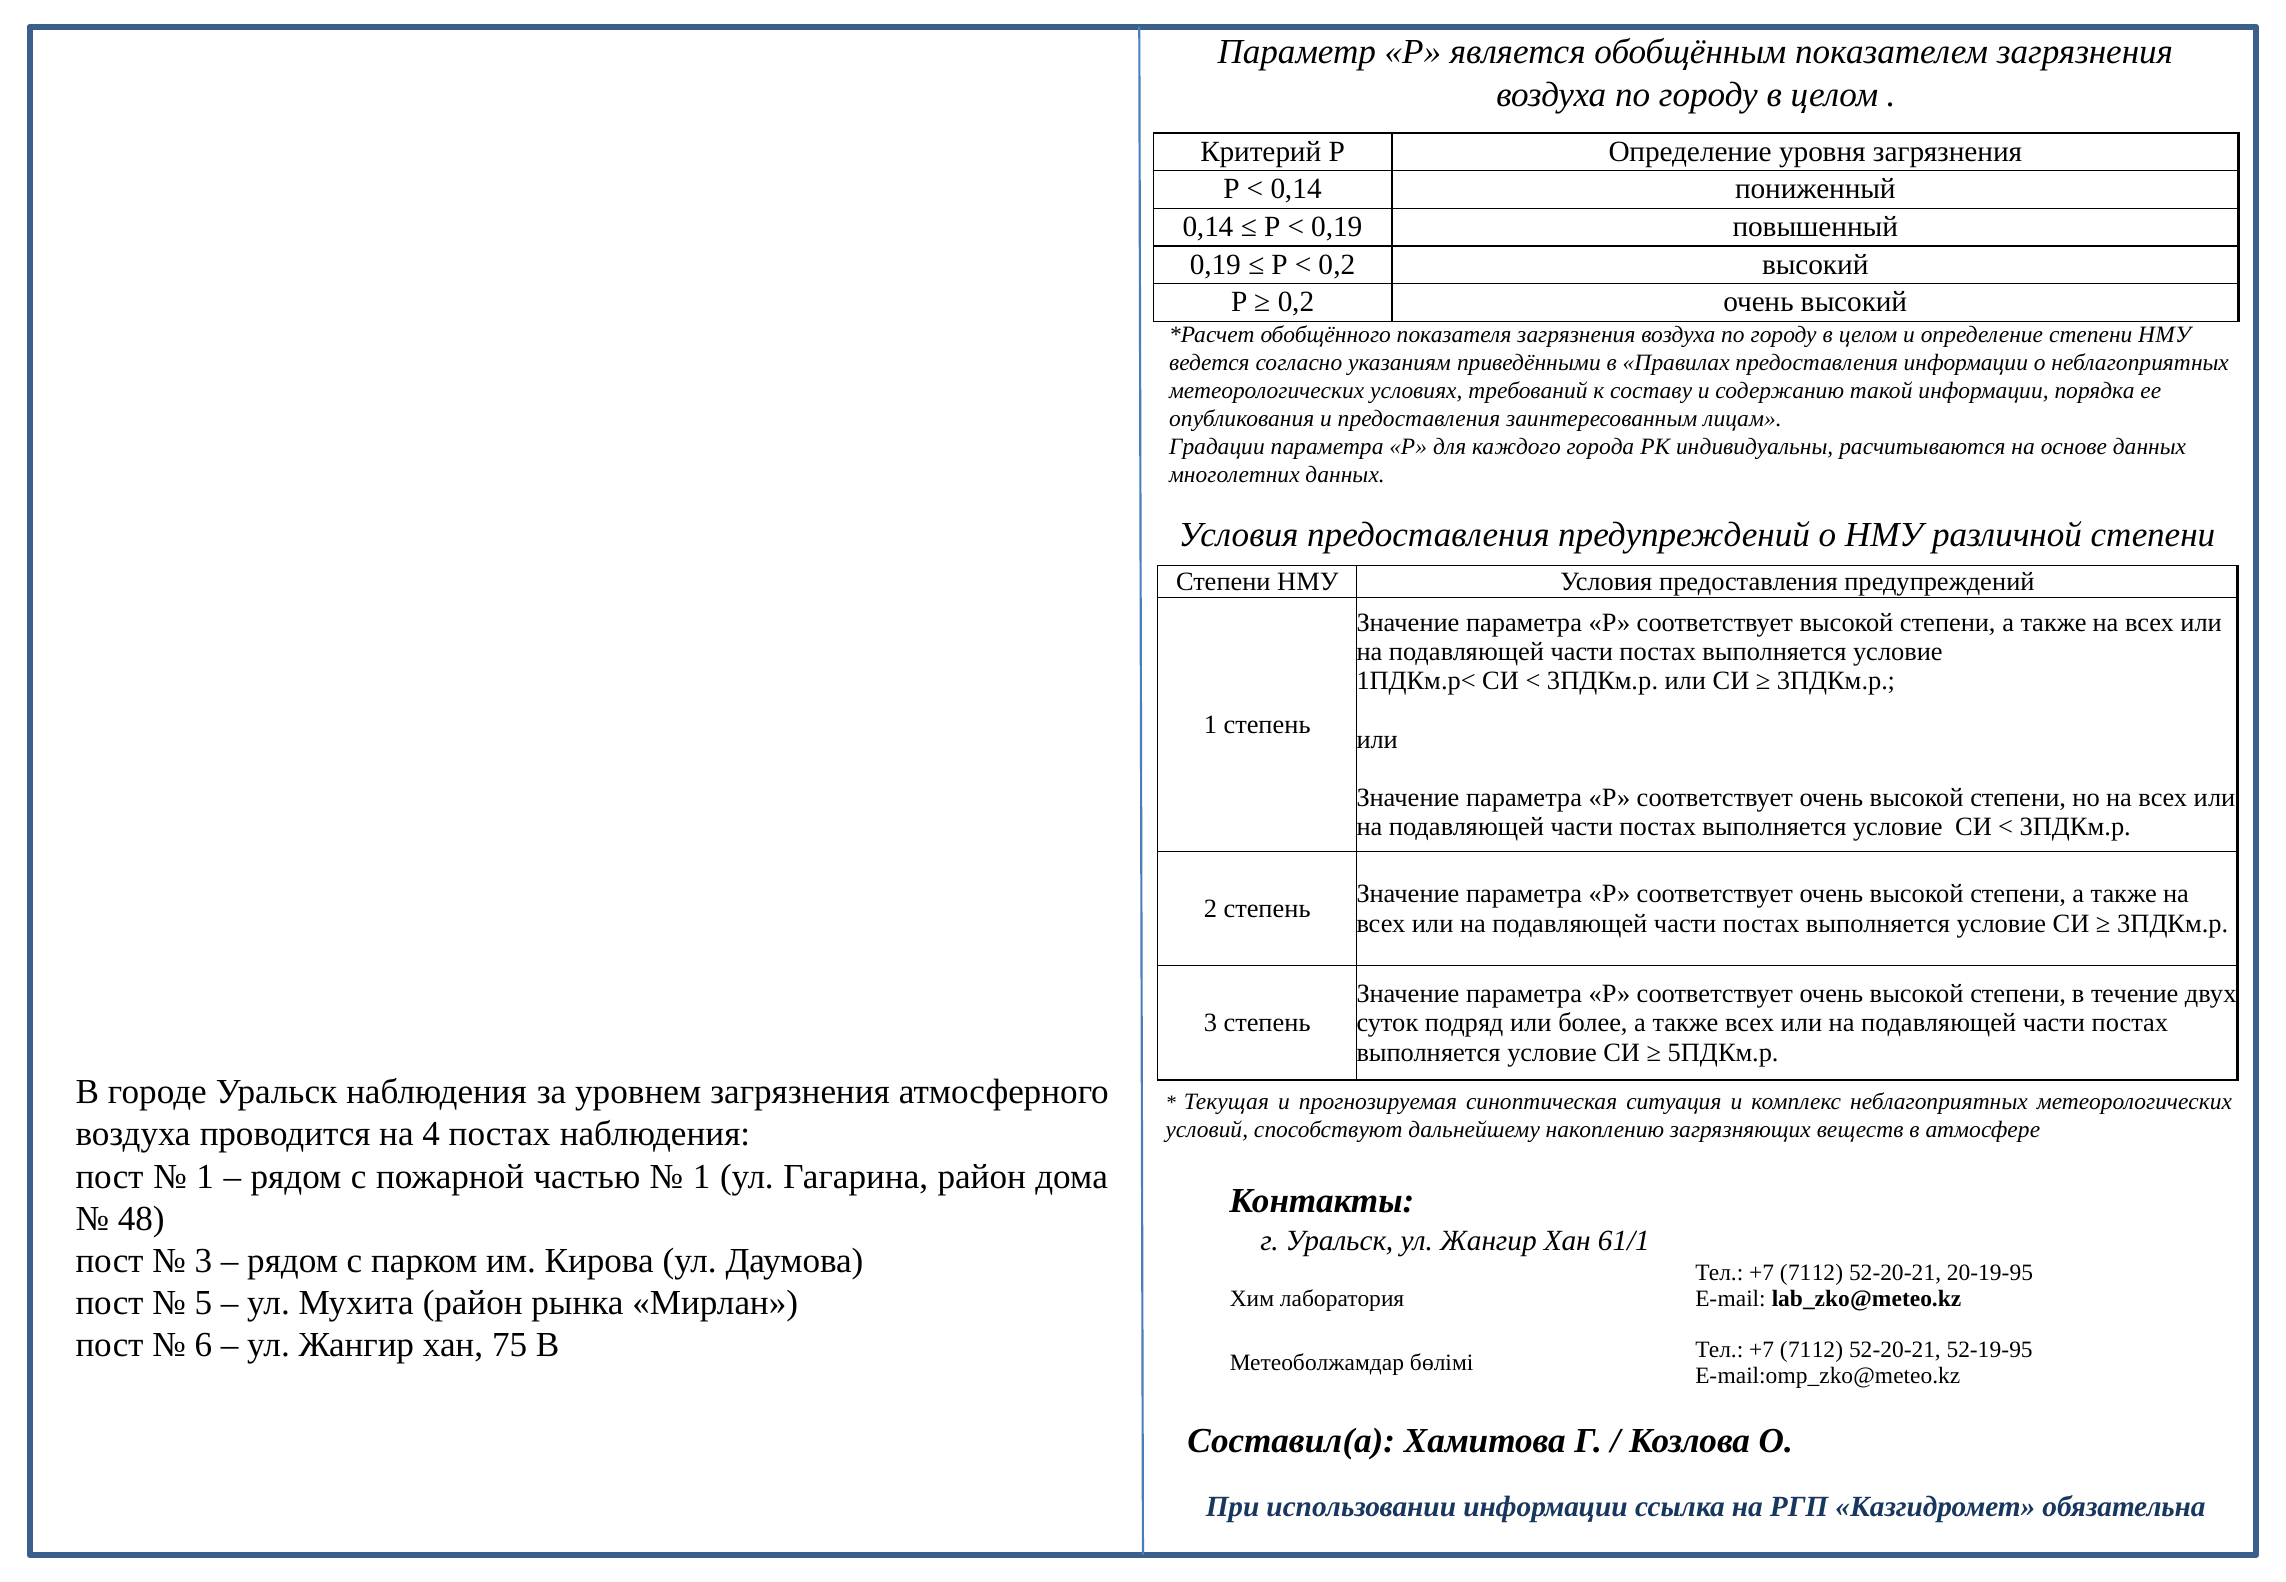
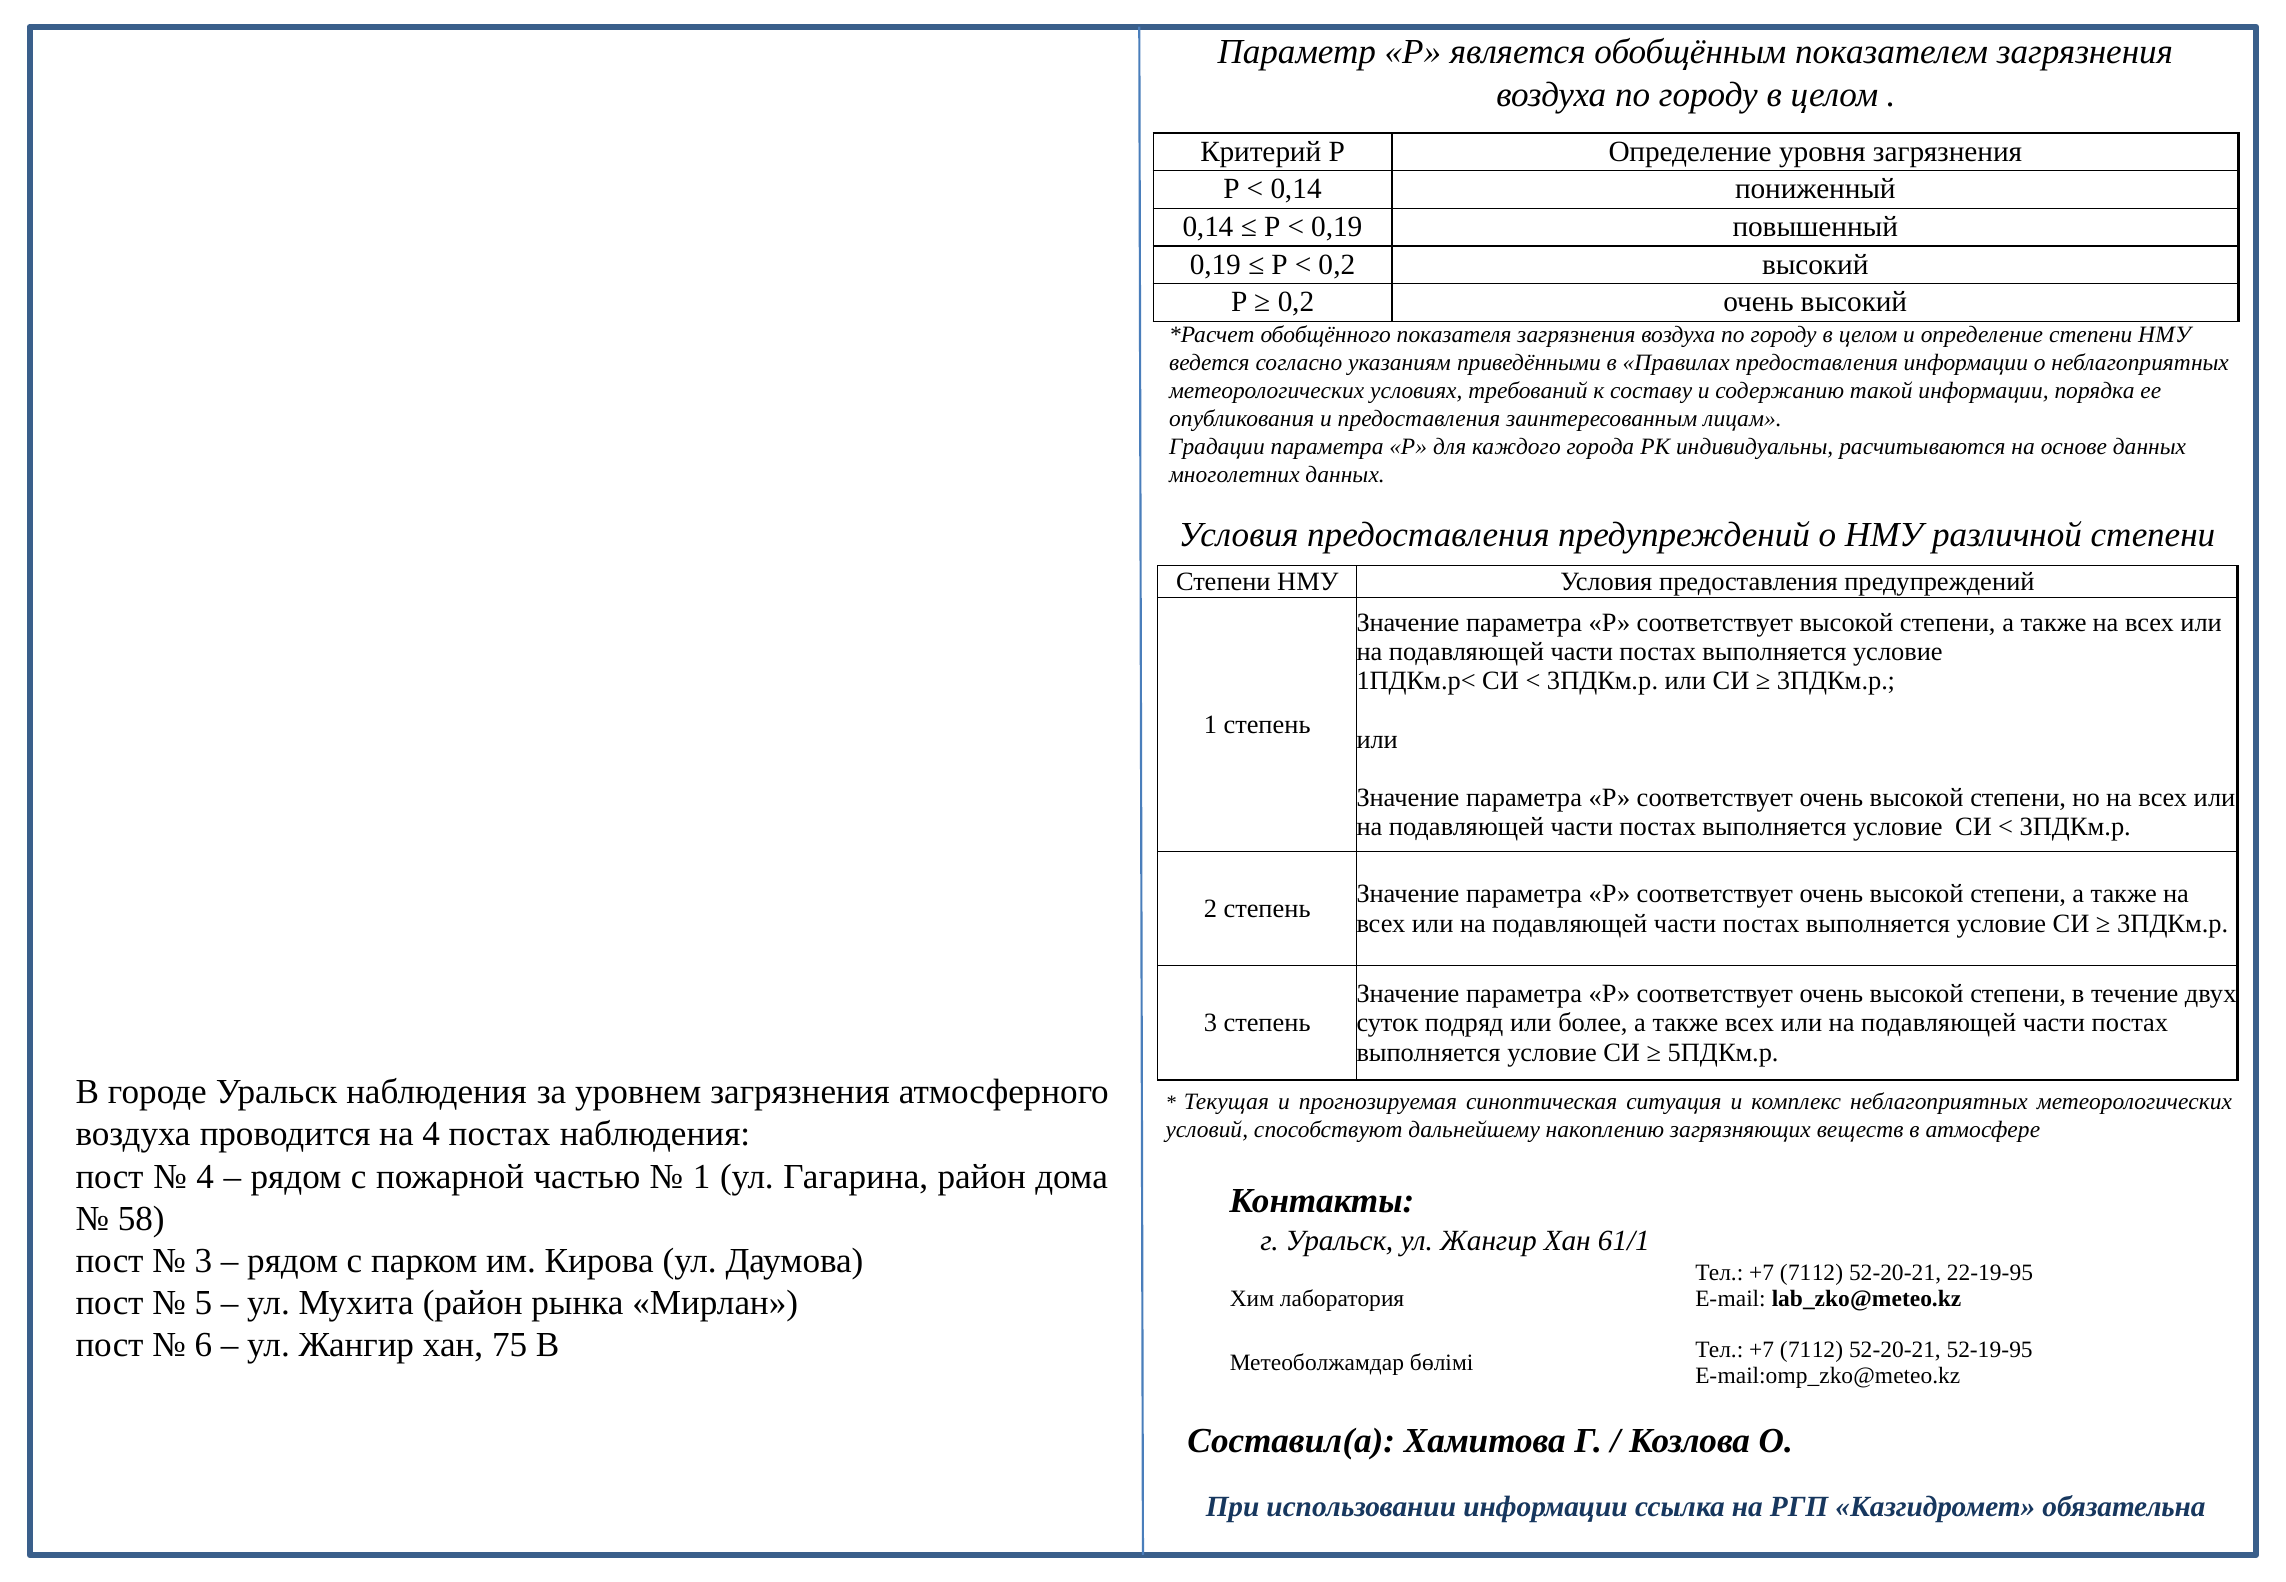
1: 1 -> 4 (205, 1177)
48: 48 -> 58 (141, 1219)
20-19-95: 20-19-95 -> 22-19-95 (1990, 1273)
